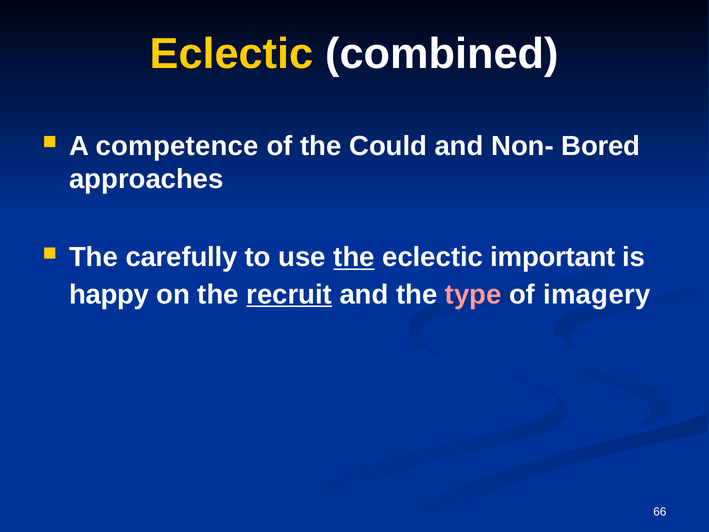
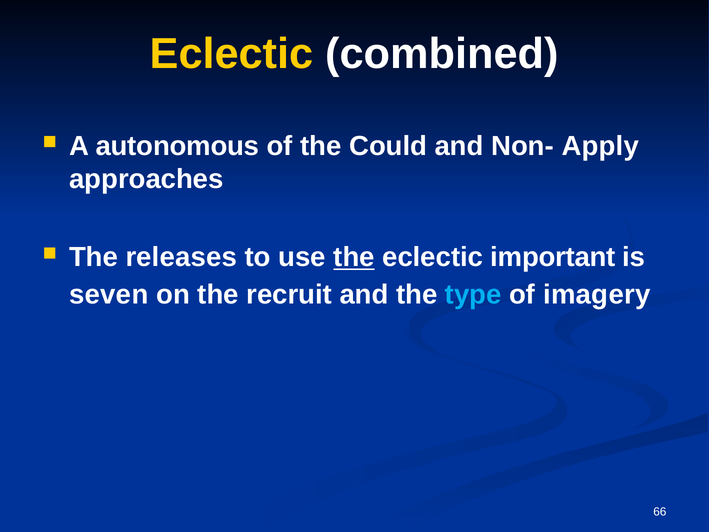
competence: competence -> autonomous (177, 146)
Bored: Bored -> Apply (600, 146)
carefully: carefully -> releases (181, 257)
happy: happy -> seven (109, 294)
recruit underline: present -> none (289, 294)
type colour: pink -> light blue (473, 294)
